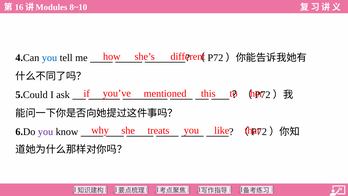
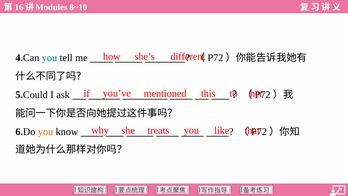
you colour: purple -> orange (46, 132)
